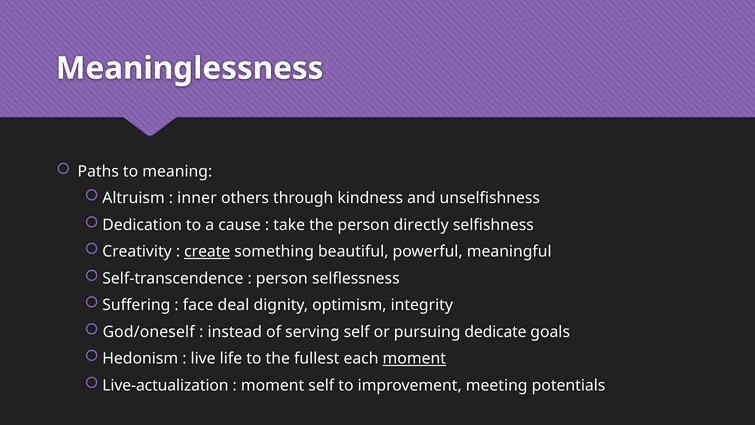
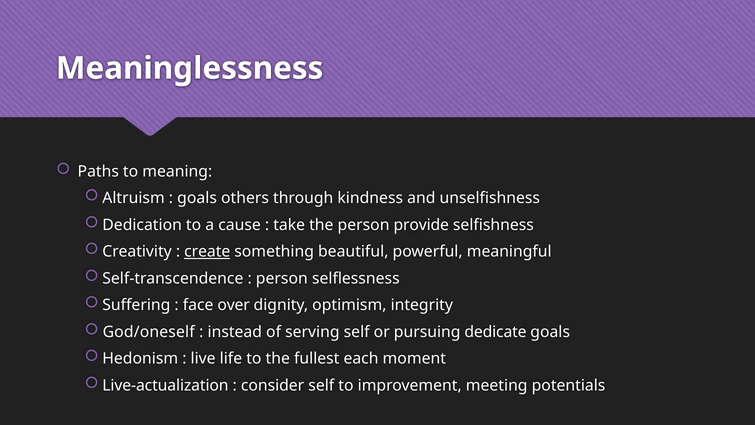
inner: inner -> goals (197, 198)
directly: directly -> provide (421, 225)
deal: deal -> over (234, 305)
moment underline: present -> none (414, 358)
moment: moment -> consider (273, 385)
